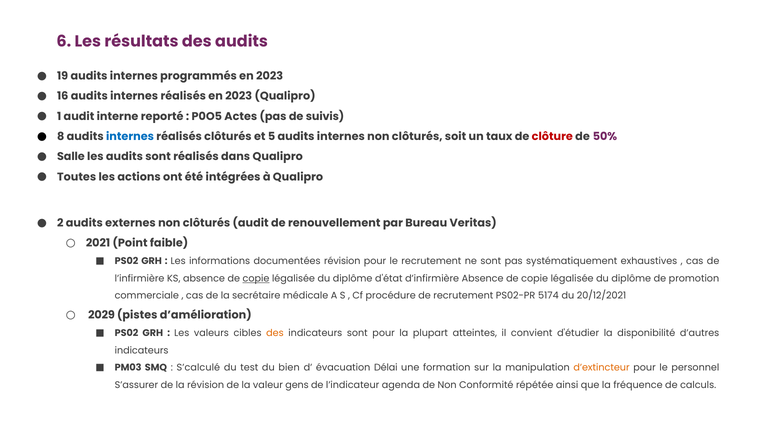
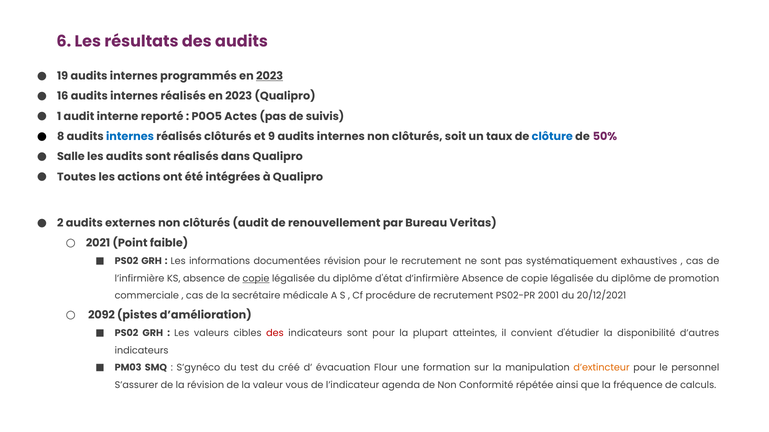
2023 underline: none -> present (270, 76)
5: 5 -> 9 (271, 137)
clôture colour: red -> blue (552, 137)
5174: 5174 -> 2001 (548, 296)
2029: 2029 -> 2092 (101, 315)
des colour: orange -> red (275, 334)
S’calculé: S’calculé -> S’gynéco (198, 368)
bien: bien -> créé (289, 368)
Délai: Délai -> Flour (386, 368)
gens: gens -> vous (297, 386)
